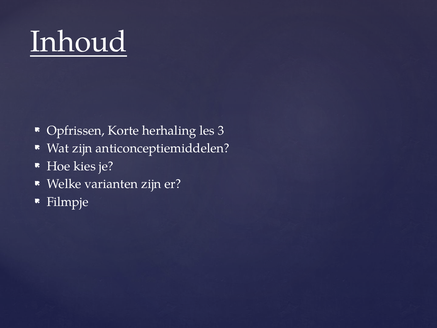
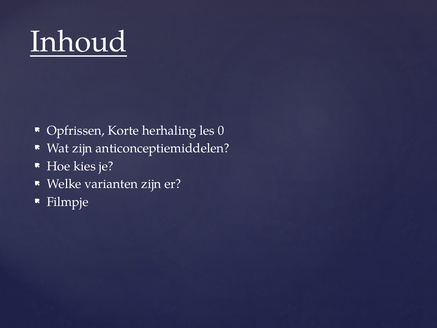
3: 3 -> 0 (221, 130)
